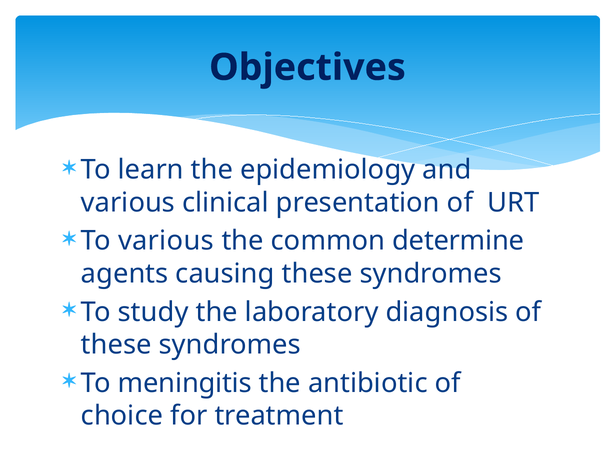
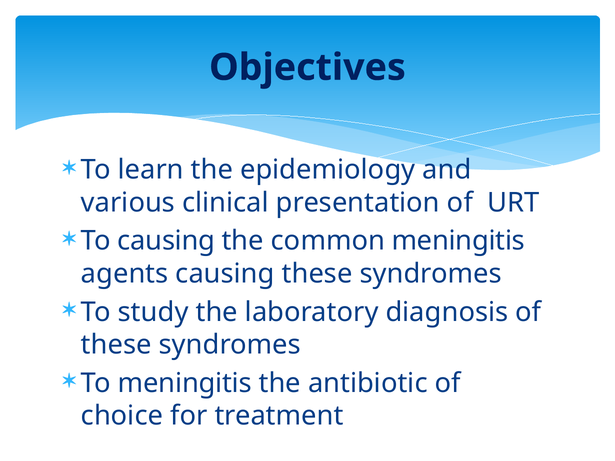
To various: various -> causing (166, 241)
common determine: determine -> meningitis (458, 241)
